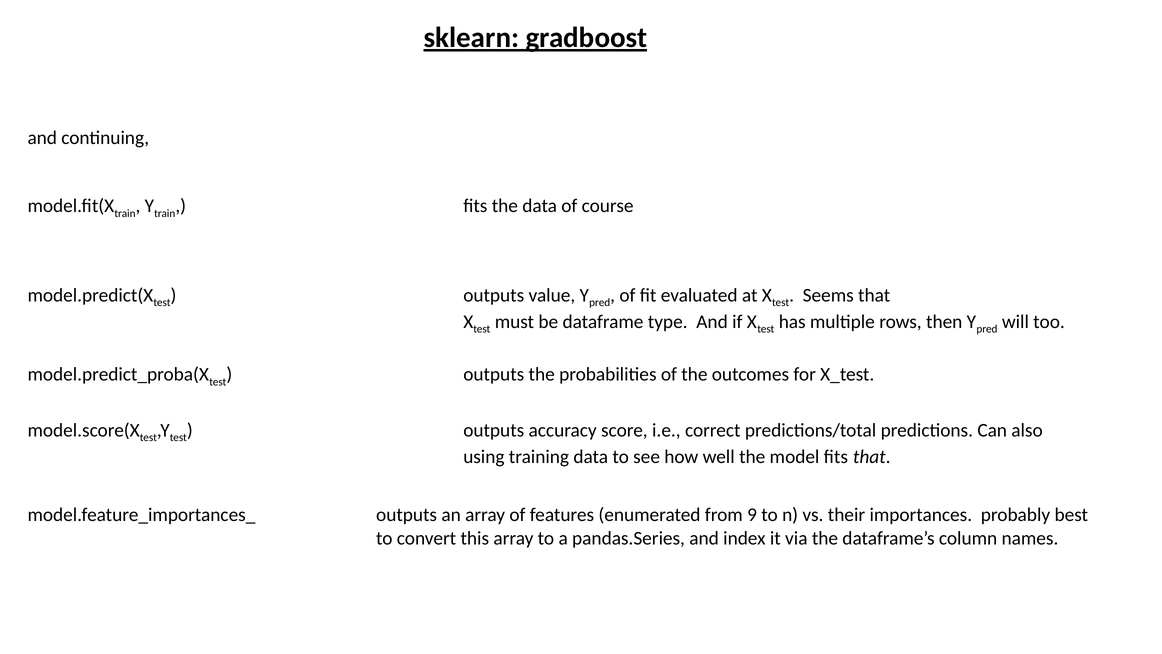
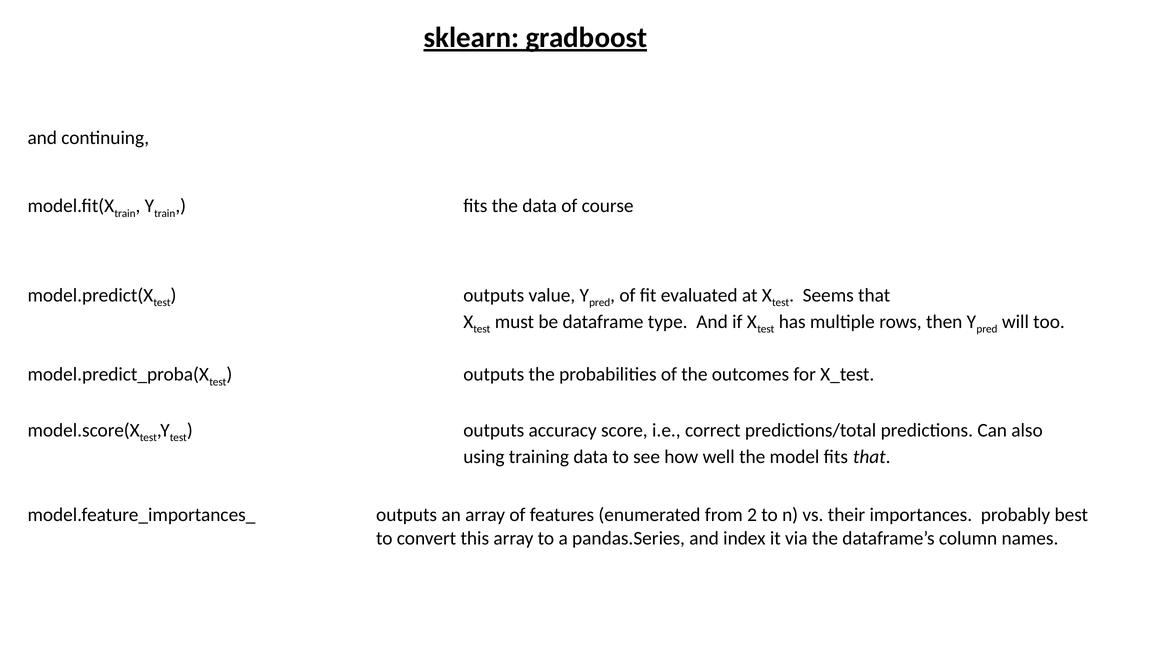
9: 9 -> 2 (752, 515)
